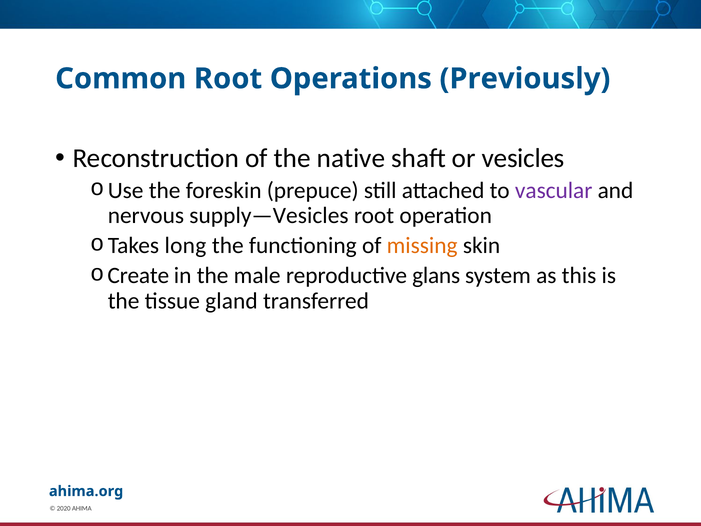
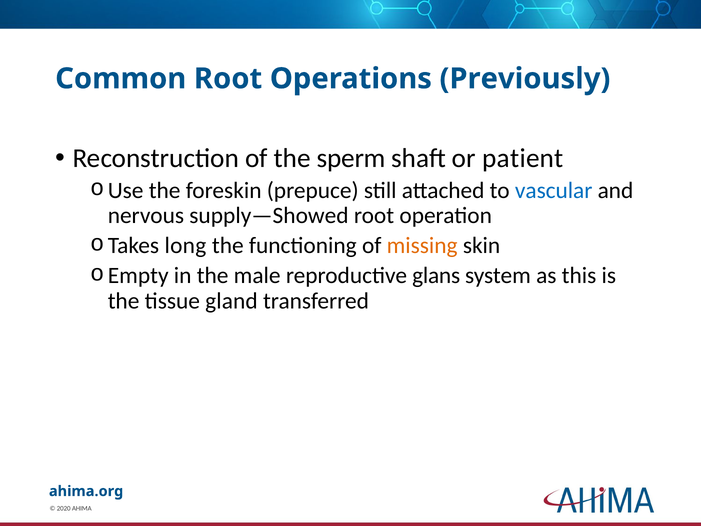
native: native -> sperm (351, 158)
vesicles: vesicles -> patient (523, 158)
vascular colour: purple -> blue (554, 190)
supply—Vesicles: supply—Vesicles -> supply—Showed (269, 215)
Create: Create -> Empty (138, 276)
